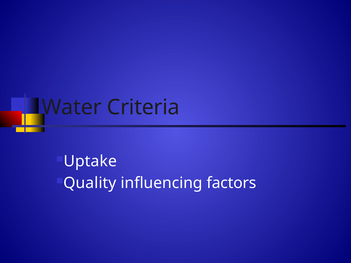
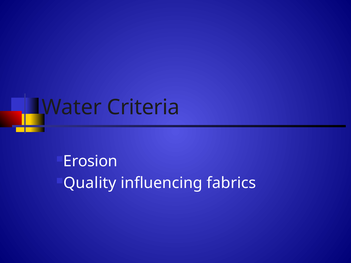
Uptake: Uptake -> Erosion (90, 161)
factors: factors -> fabrics (231, 183)
